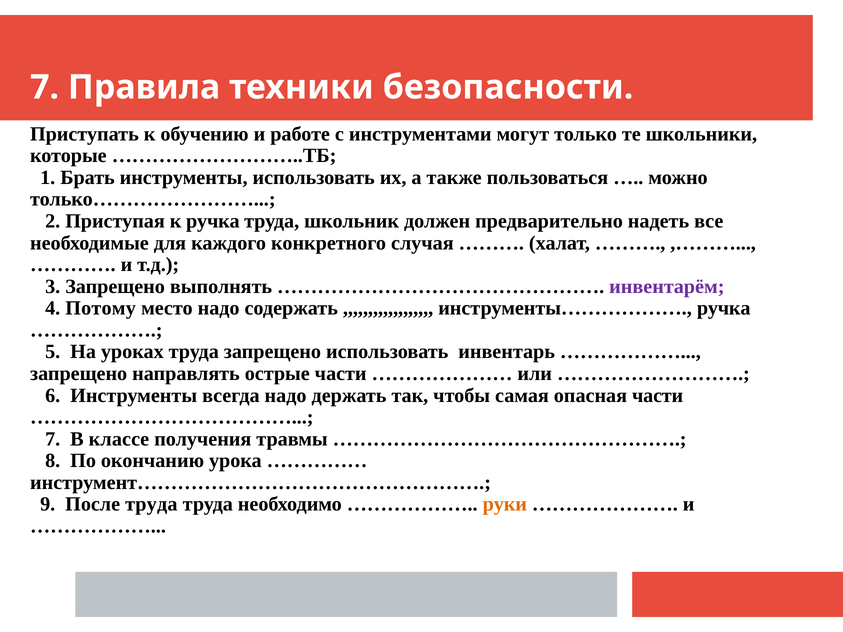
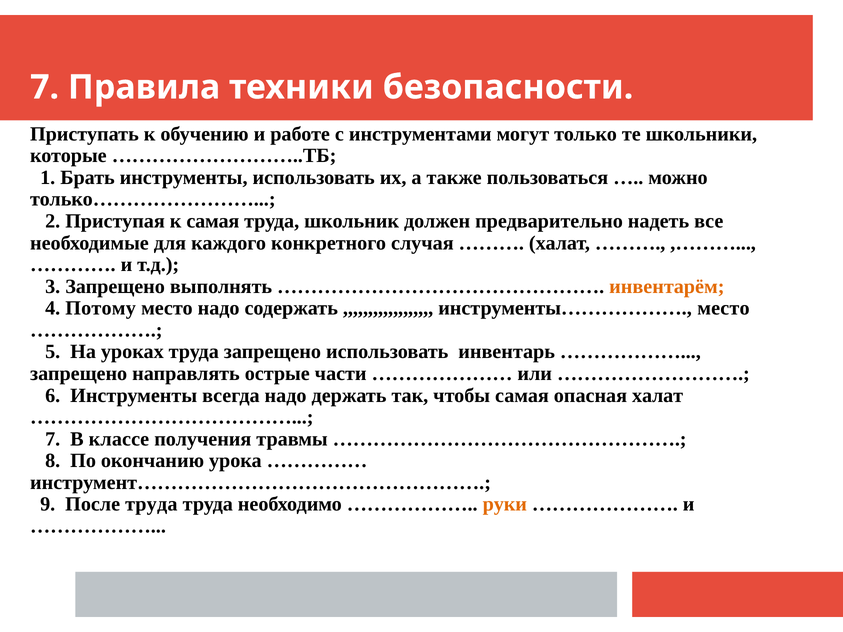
к ручка: ручка -> самая (213, 221)
инвентарём colour: purple -> orange (667, 287)
инструменты……………… ручка: ручка -> место (723, 308)
опасная части: части -> халат (658, 395)
